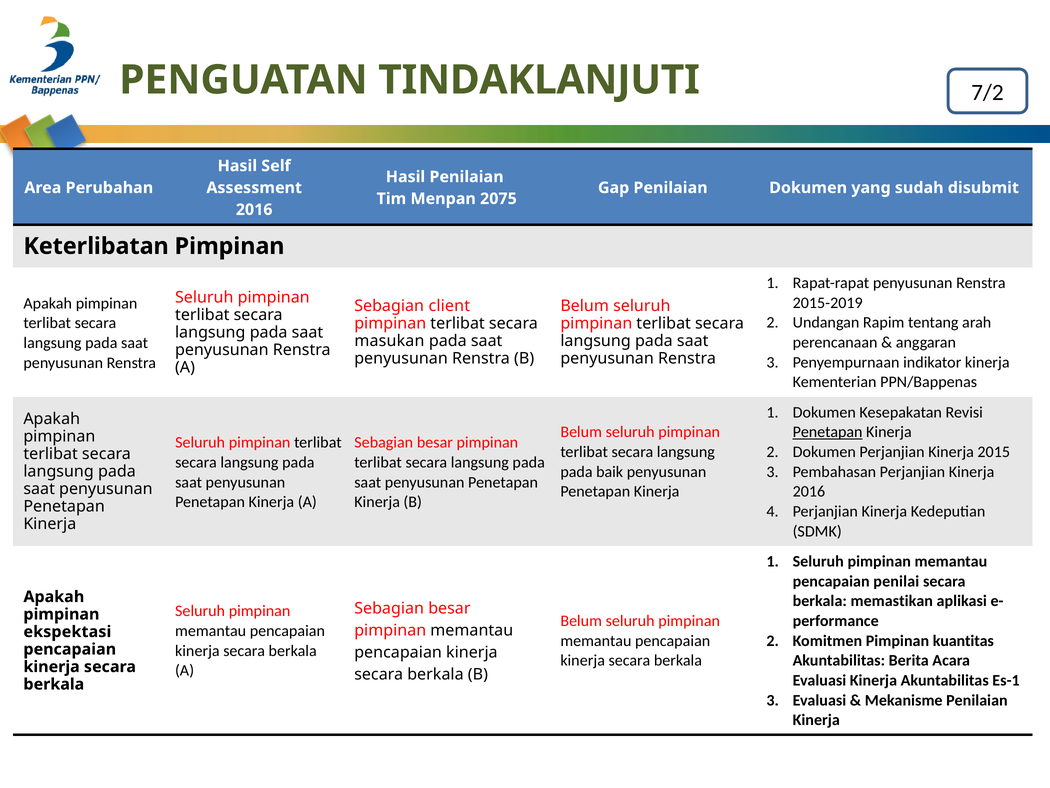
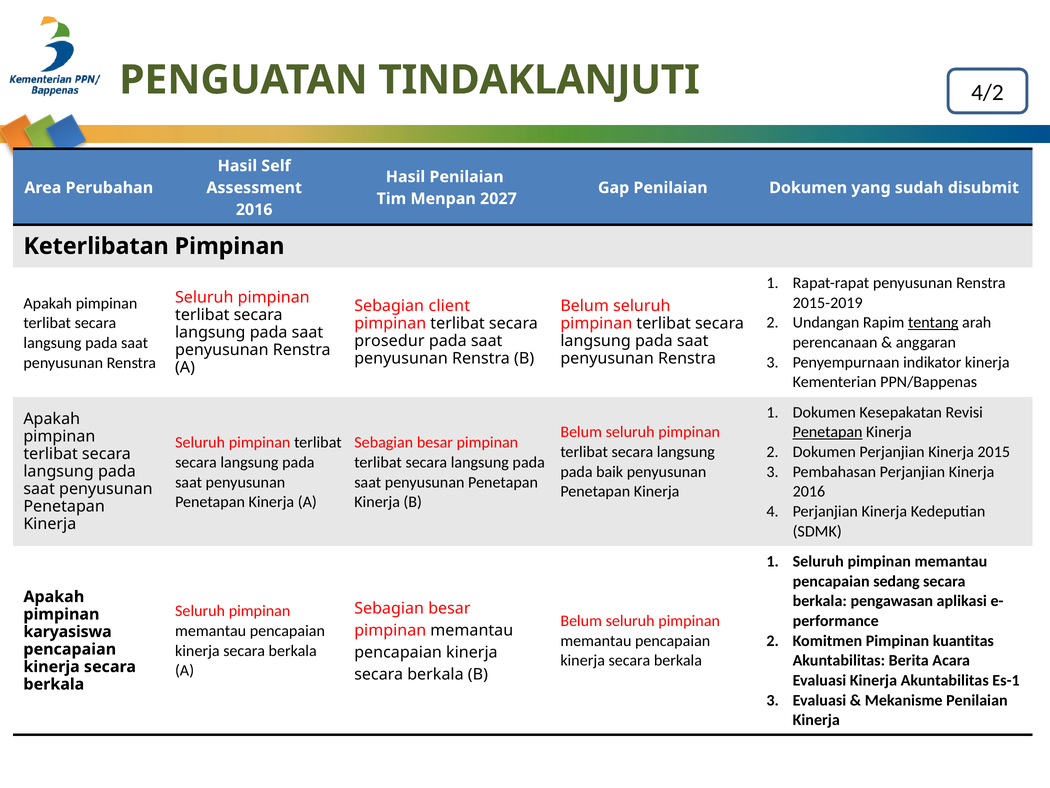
7/2: 7/2 -> 4/2 (987, 93)
2075: 2075 -> 2027 (498, 199)
tentang underline: none -> present (933, 322)
masukan: masukan -> prosedur (389, 341)
penilai: penilai -> sedang (896, 581)
memastikan: memastikan -> pengawasan (892, 601)
ekspektasi: ekspektasi -> karyasiswa (68, 631)
